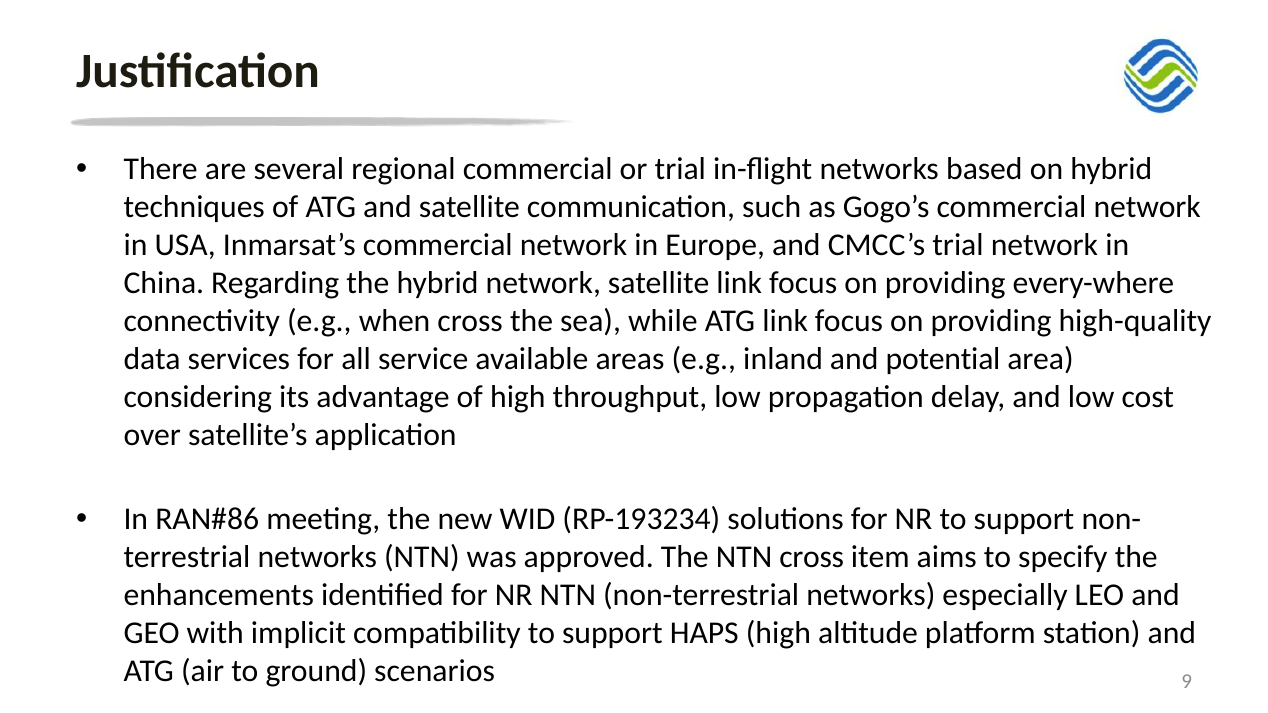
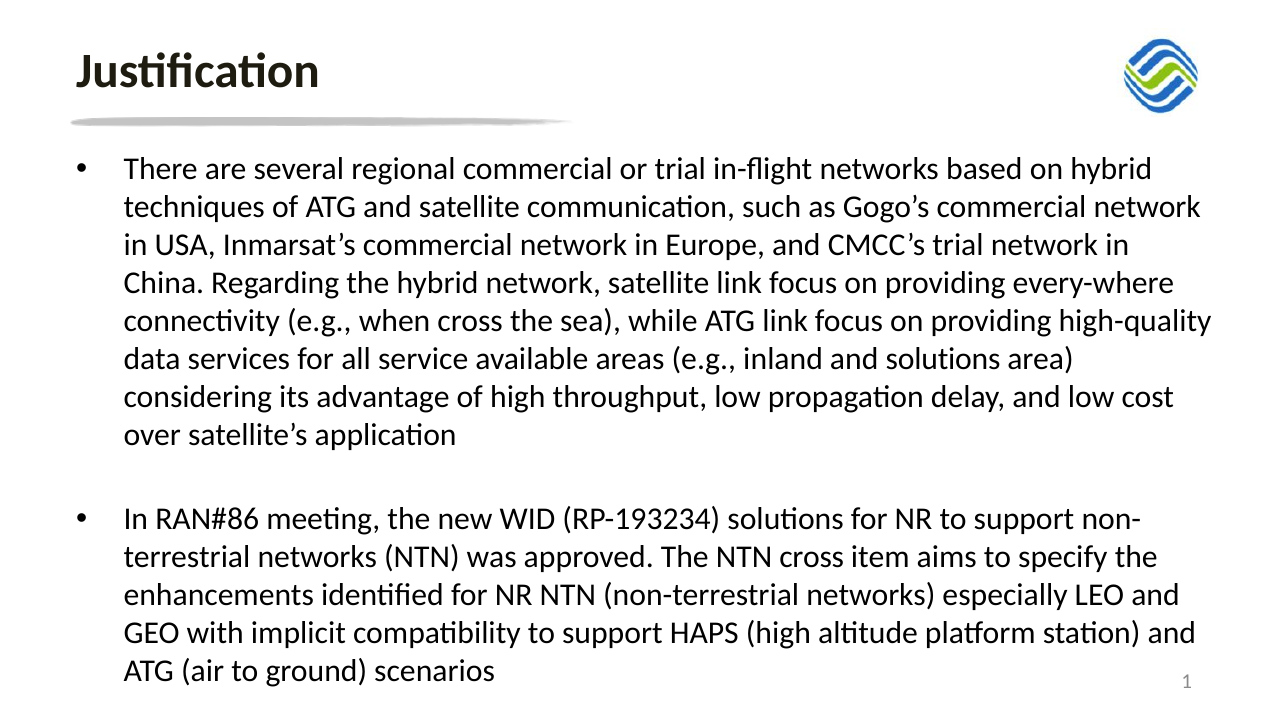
and potential: potential -> solutions (943, 360)
9: 9 -> 1 (1187, 681)
